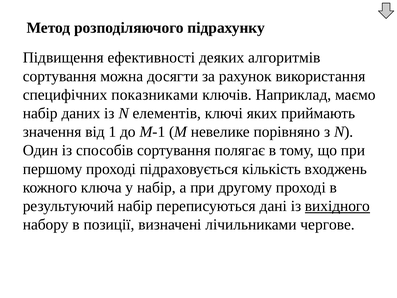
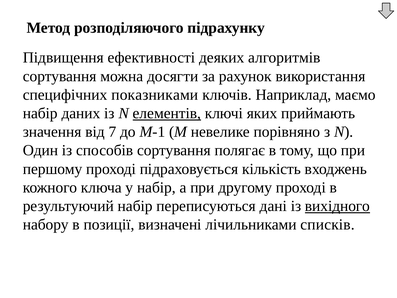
елементів underline: none -> present (167, 113)
1: 1 -> 7 (112, 132)
чергове: чергове -> списків (328, 224)
